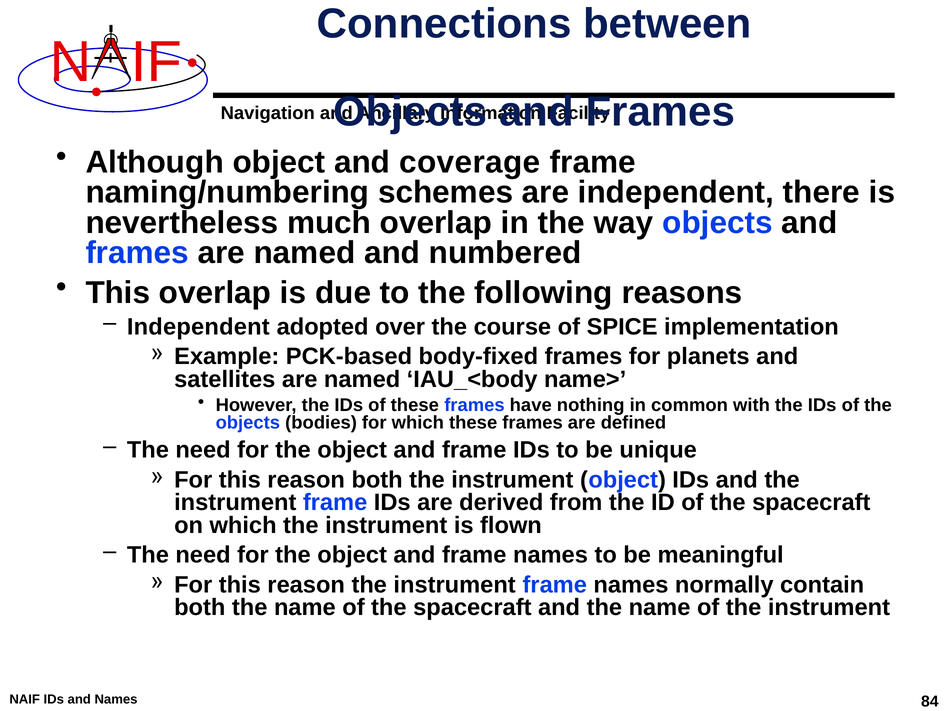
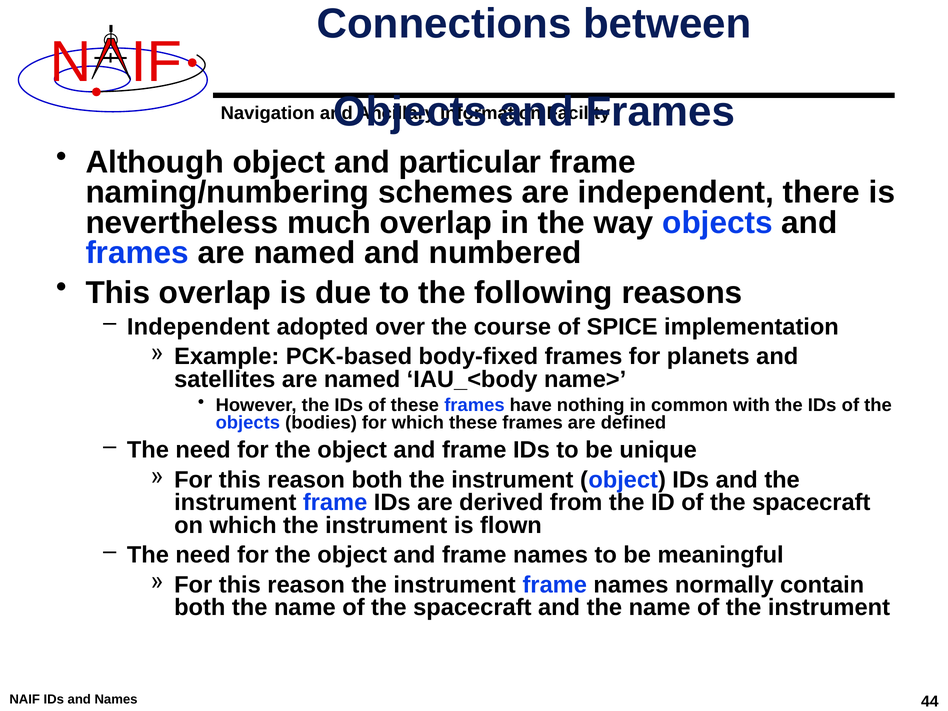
coverage: coverage -> particular (470, 162)
84: 84 -> 44 (930, 702)
